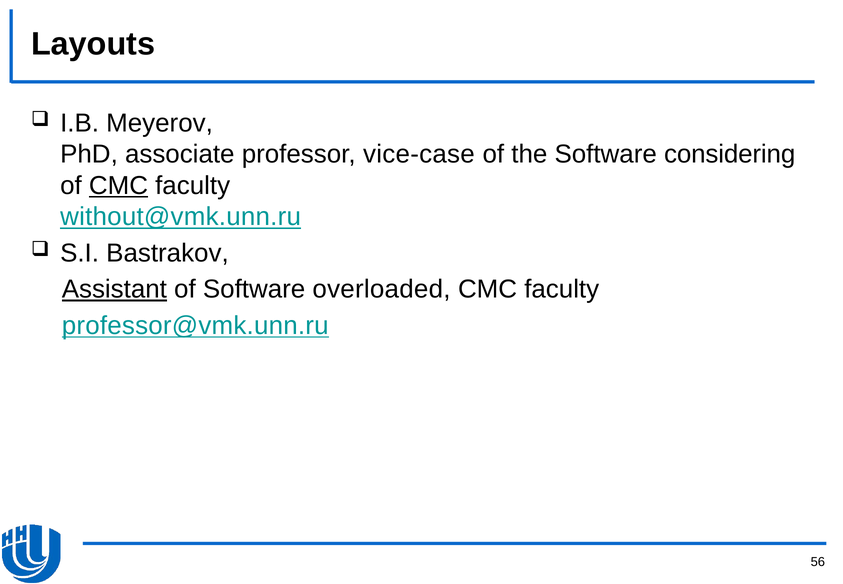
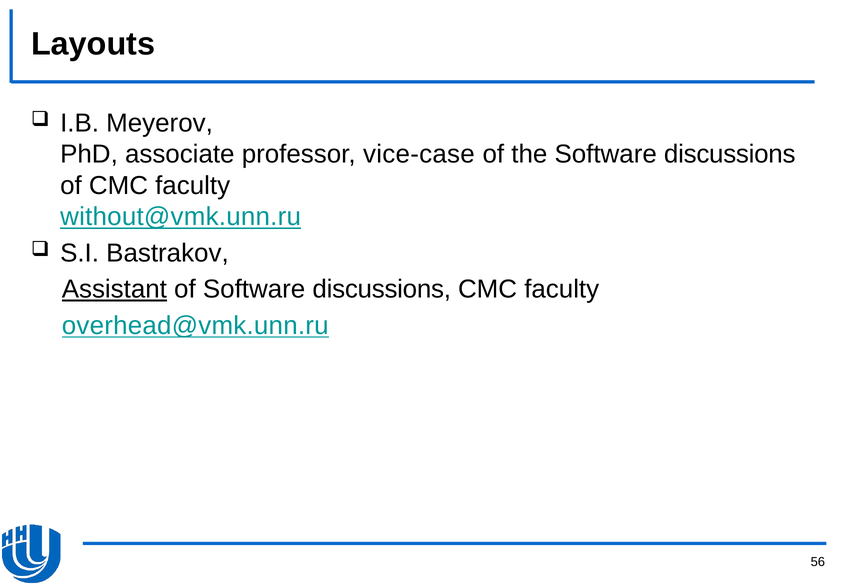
the Software considering: considering -> discussions (730, 154)
CMC underline: present -> none (118, 185)
of Software overloaded: overloaded -> discussions (382, 289)
professor@vmk.unn.ru: professor@vmk.unn.ru -> overhead@vmk.unn.ru (195, 325)
